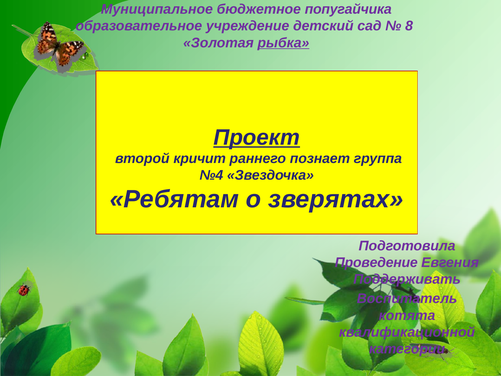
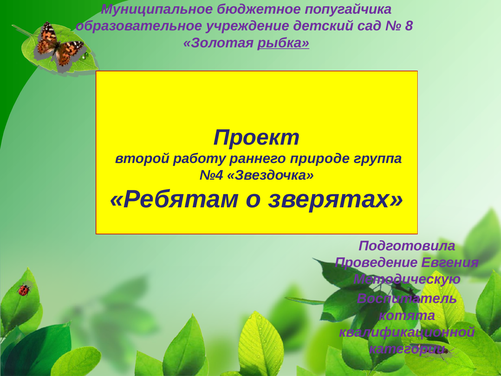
Проект underline: present -> none (257, 137)
кричит: кричит -> работу (200, 158)
познает: познает -> природе (320, 158)
Поддерживать: Поддерживать -> Методическую (407, 279)
